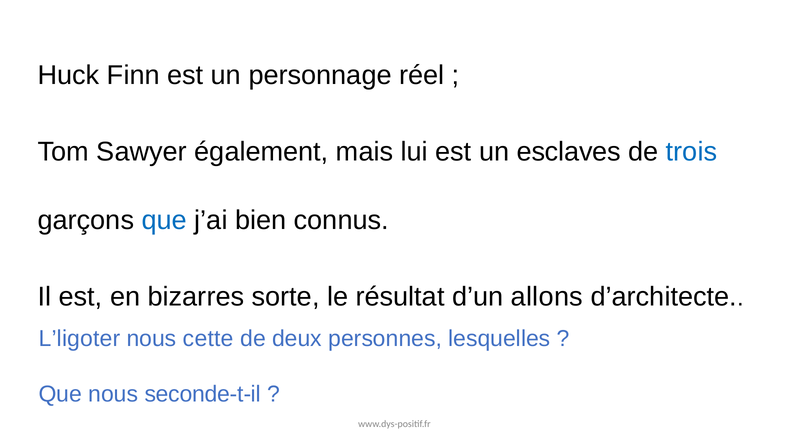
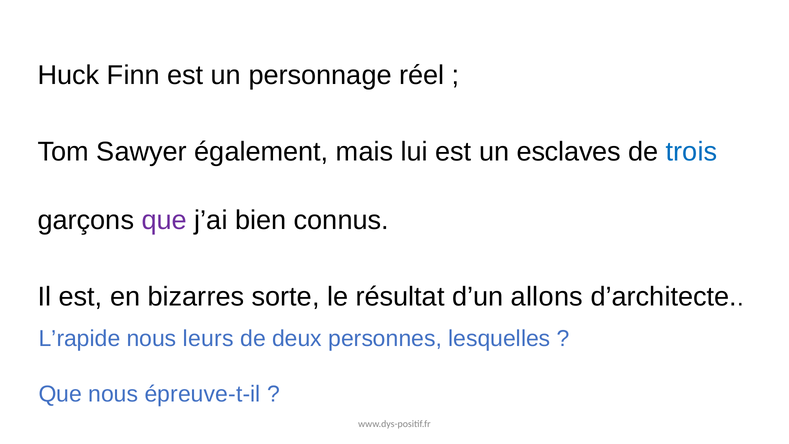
que colour: blue -> purple (164, 220)
L’ligoter: L’ligoter -> L’rapide (79, 338)
cette: cette -> leurs (208, 338)
seconde-t-il: seconde-t-il -> épreuve-t-il (203, 394)
